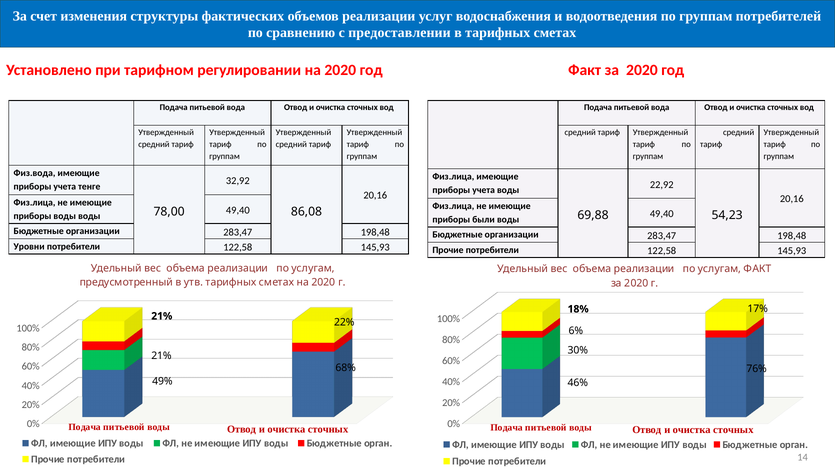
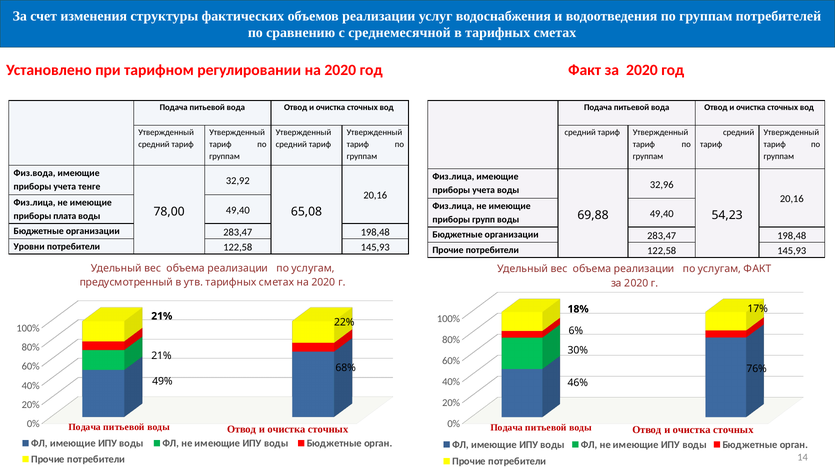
предоставлении: предоставлении -> среднемесячной (399, 33)
22,92: 22,92 -> 32,96 (662, 185)
86,08: 86,08 -> 65,08 (307, 212)
приборы воды: воды -> плата (65, 216)
были: были -> групп (484, 220)
